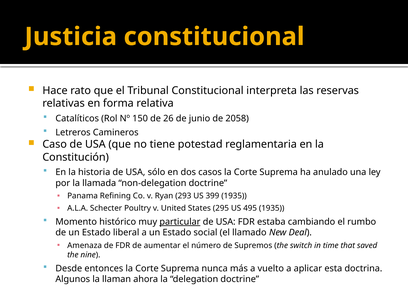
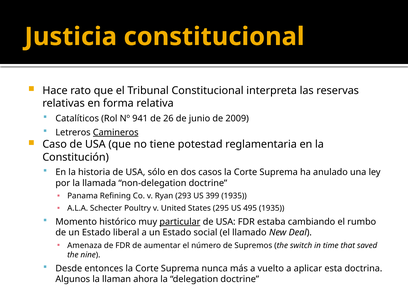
150: 150 -> 941 (140, 118)
2058: 2058 -> 2009 (237, 118)
Camineros underline: none -> present (116, 132)
